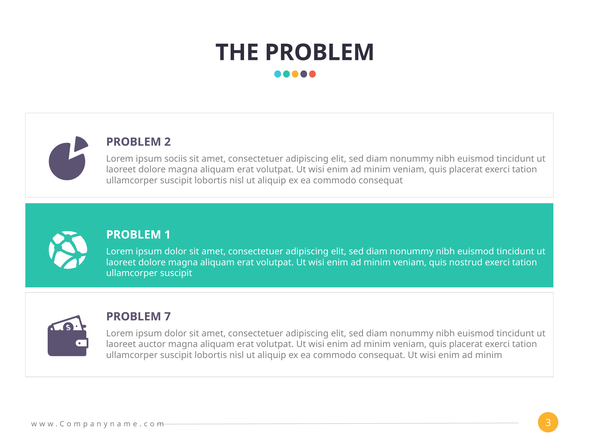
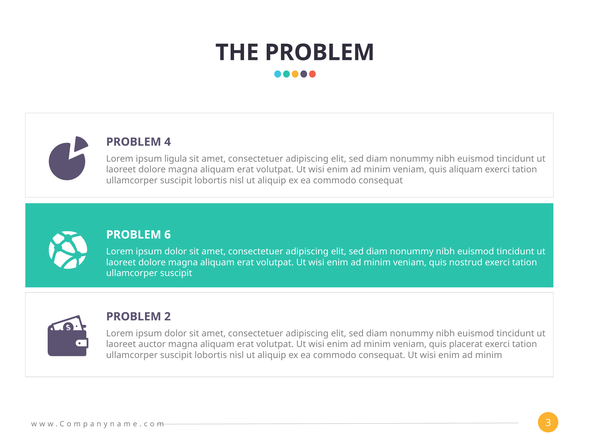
2: 2 -> 4 (168, 142)
sociis: sociis -> ligula (176, 159)
placerat: placerat -> aliquam (466, 169)
1: 1 -> 6 (168, 234)
7: 7 -> 2 (168, 316)
